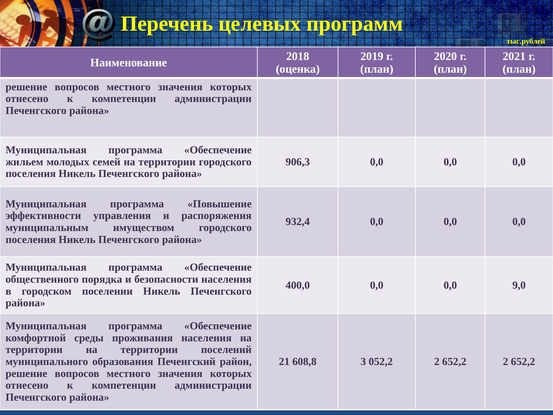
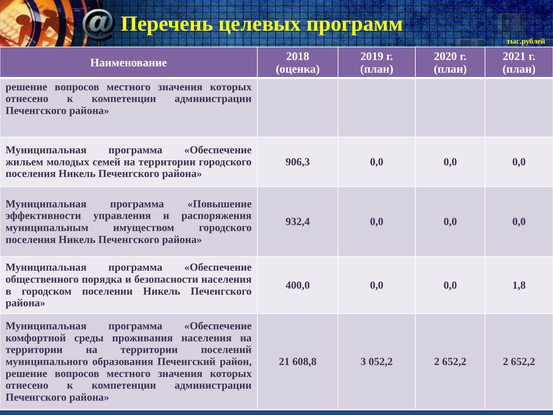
9,0: 9,0 -> 1,8 (519, 285)
